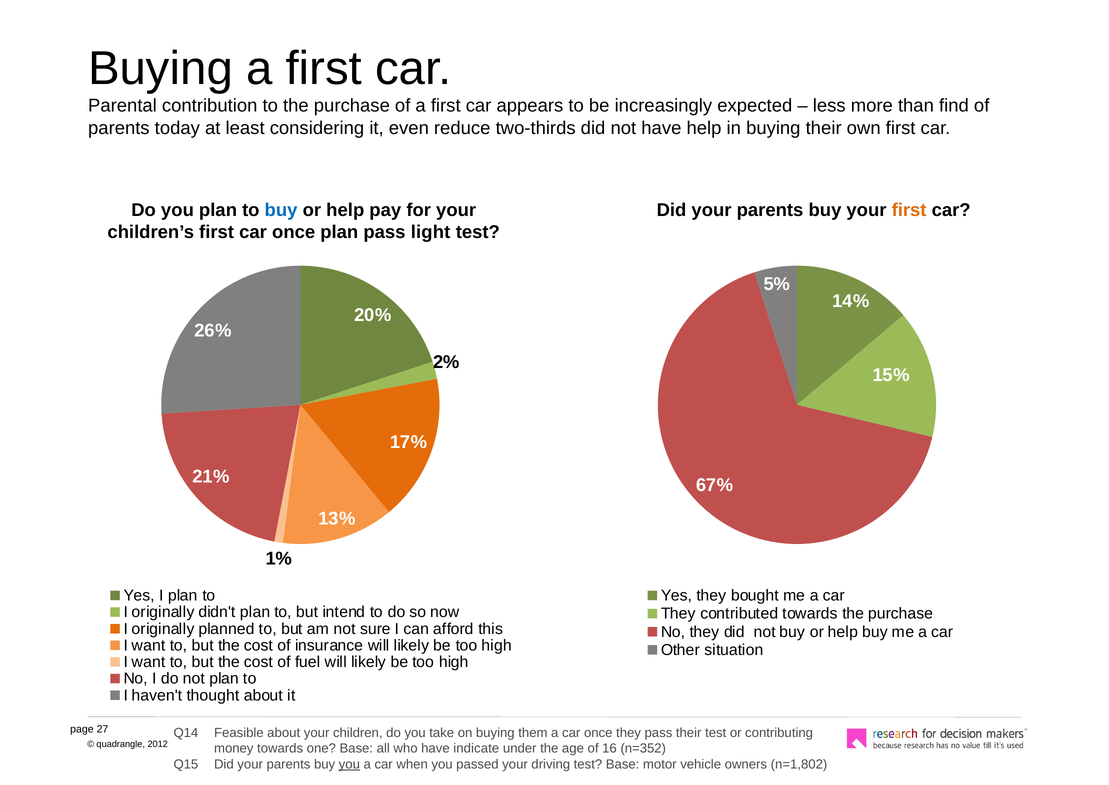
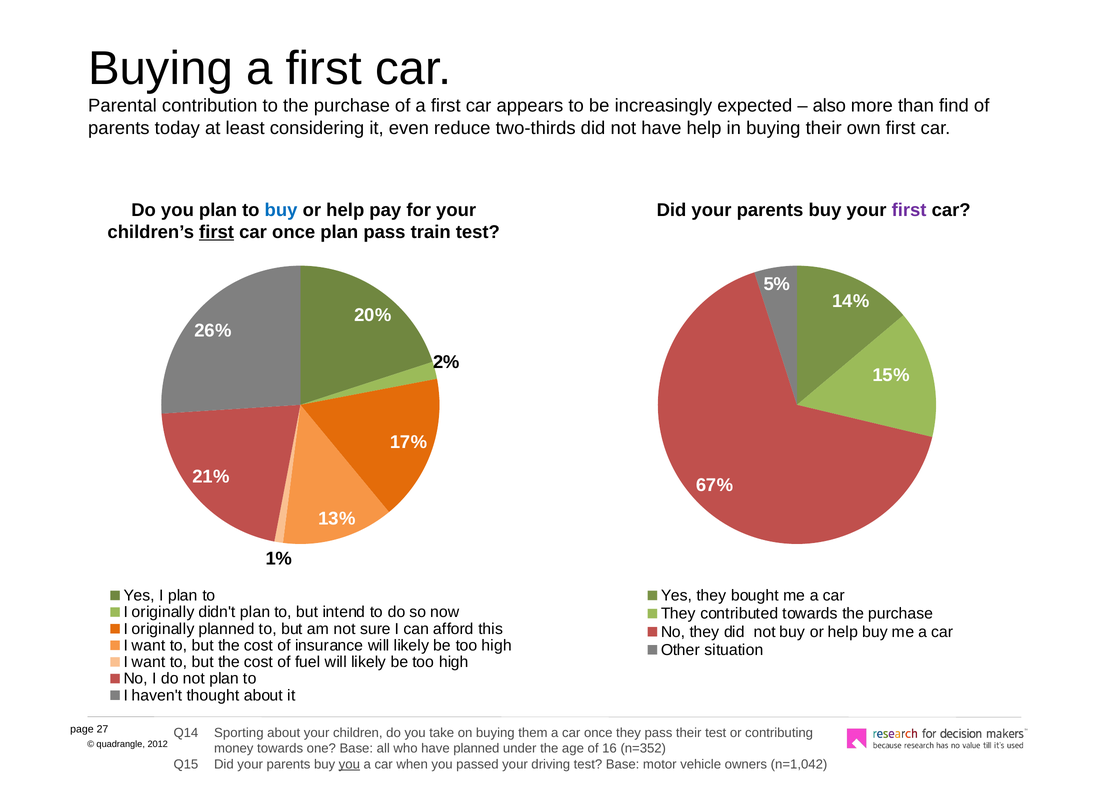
less: less -> also (829, 106)
first colour: orange -> purple (909, 210)
first underline: none -> present (217, 232)
light: light -> train (431, 232)
Feasible: Feasible -> Sporting (239, 732)
have indicate: indicate -> planned (476, 748)
n=1,802: n=1,802 -> n=1,042 (799, 764)
